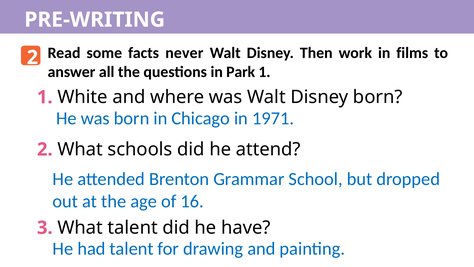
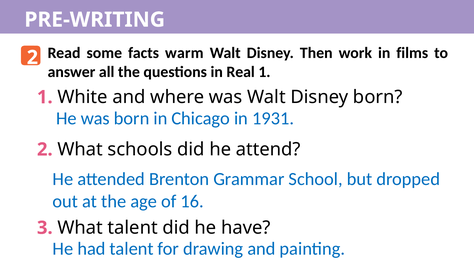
never: never -> warm (184, 53)
Park: Park -> Real (241, 72)
1971: 1971 -> 1931 (273, 118)
